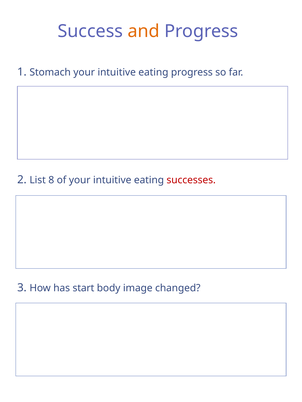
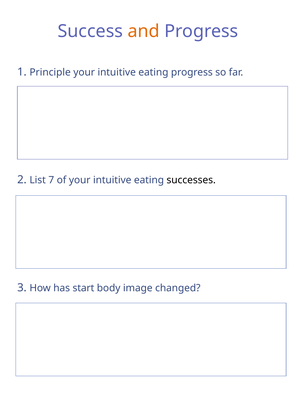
Stomach: Stomach -> Principle (50, 72)
8: 8 -> 7 (51, 180)
successes colour: red -> black (191, 180)
